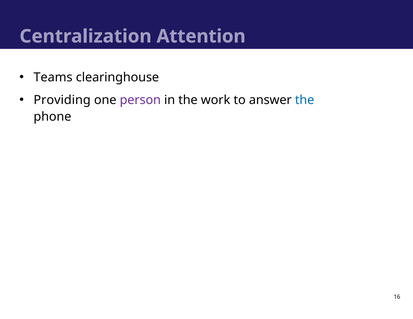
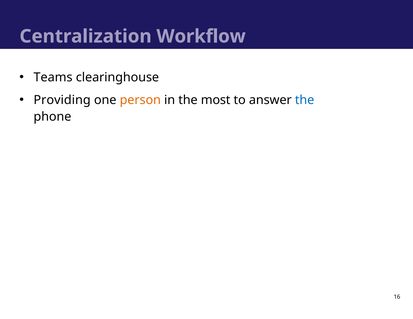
Attention: Attention -> Workflow (201, 36)
person colour: purple -> orange (140, 100)
work: work -> most (216, 100)
